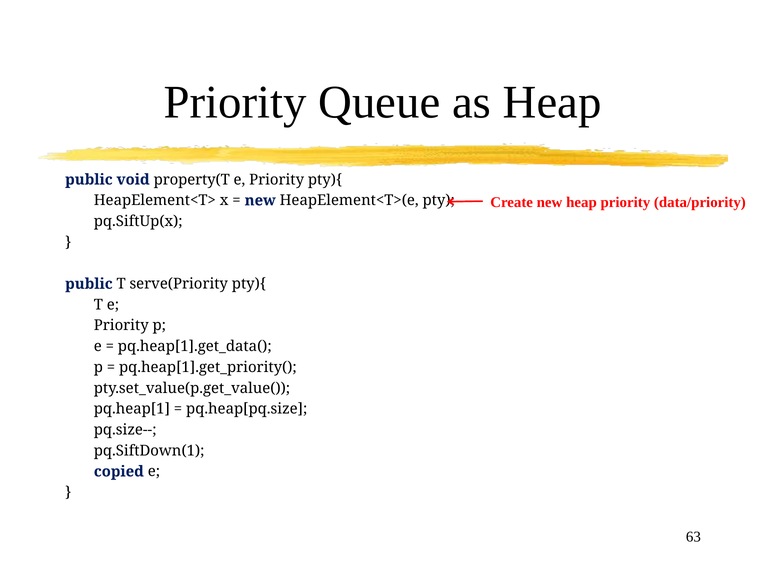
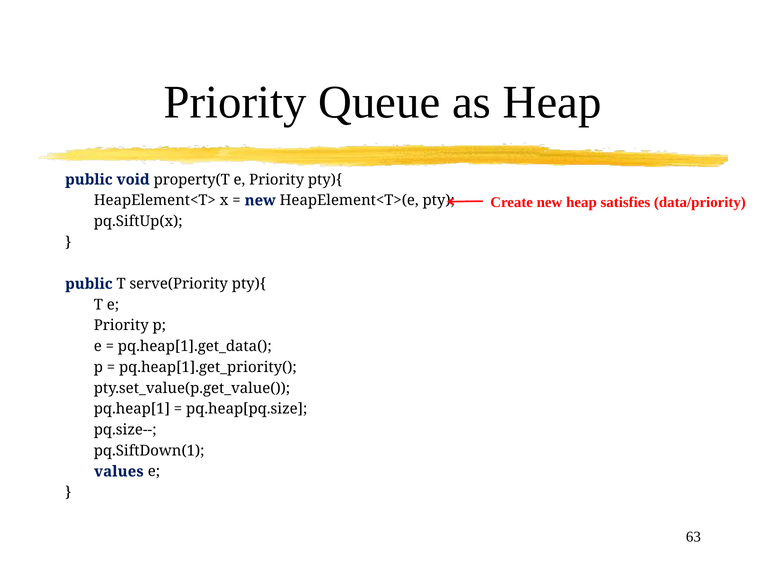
heap priority: priority -> satisfies (625, 202)
copied: copied -> values (119, 472)
